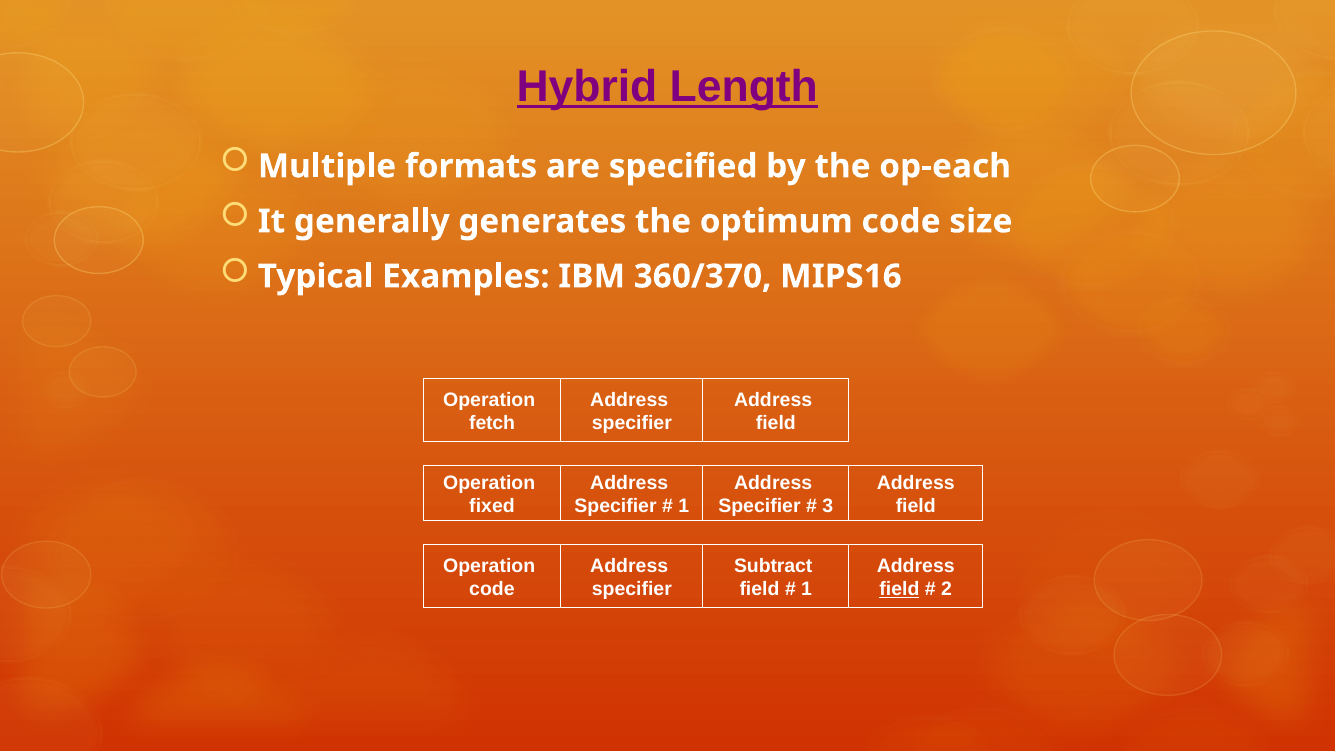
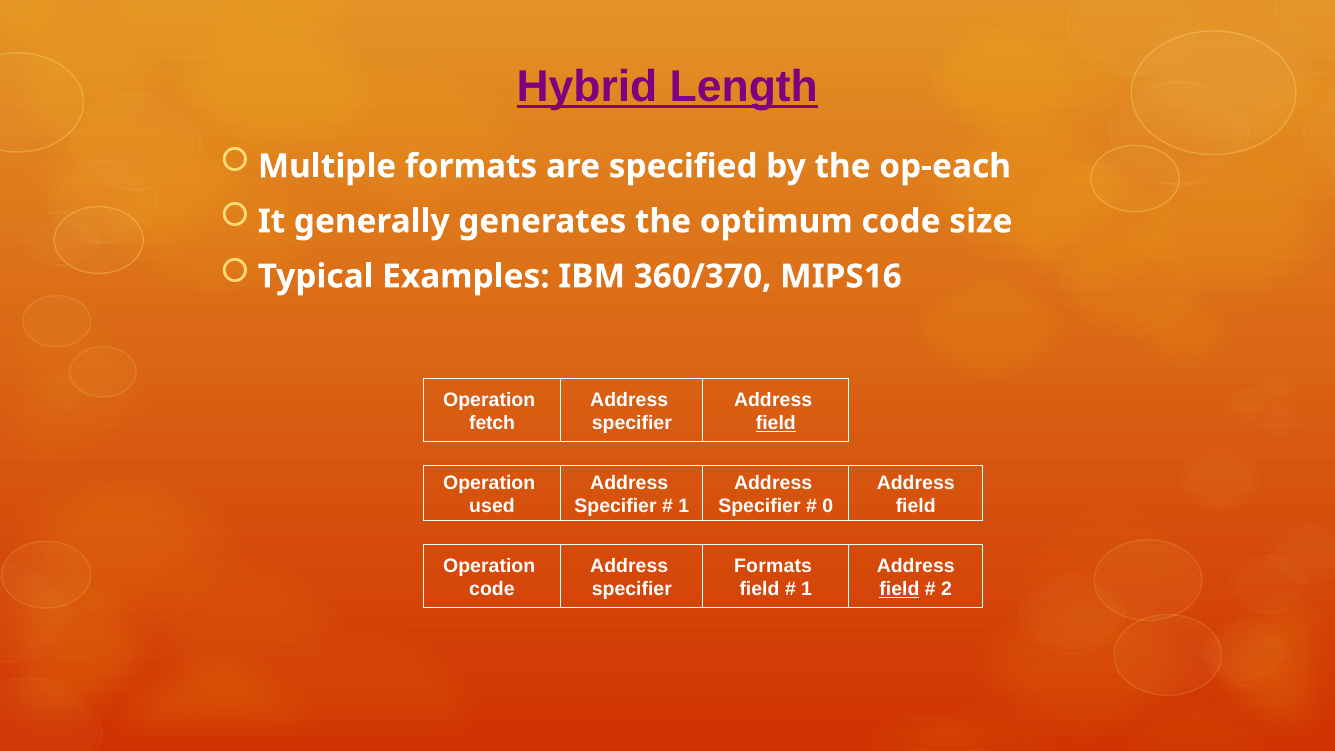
field underline: none -> present (776, 423)
fixed: fixed -> used (492, 506)
3: 3 -> 0 (828, 506)
Subtract: Subtract -> Formats (773, 566)
